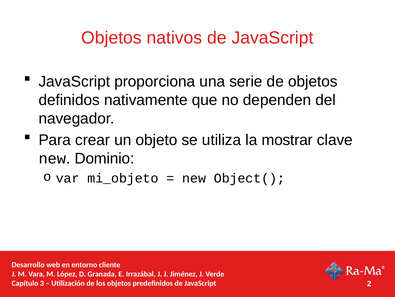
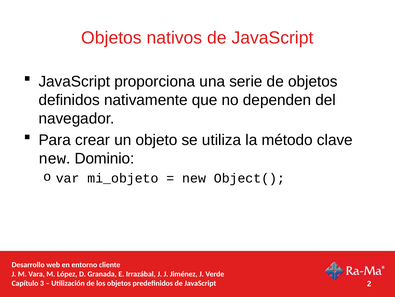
mostrar: mostrar -> método (287, 140)
